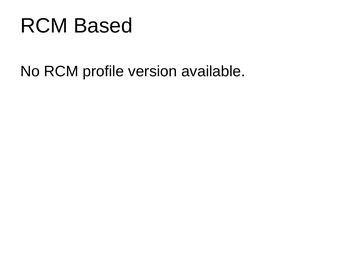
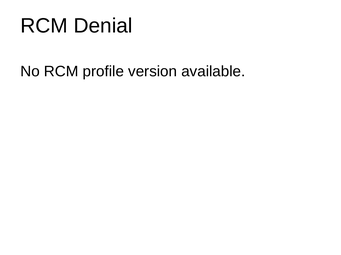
Based: Based -> Denial (103, 26)
